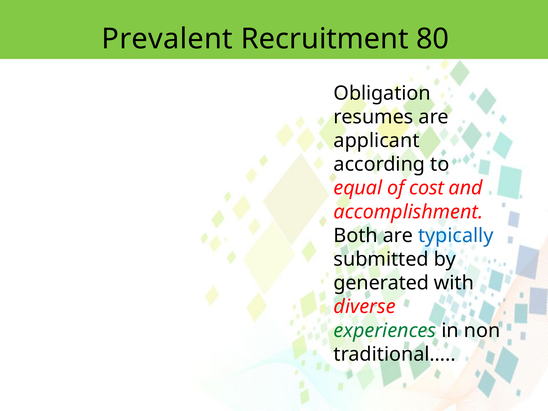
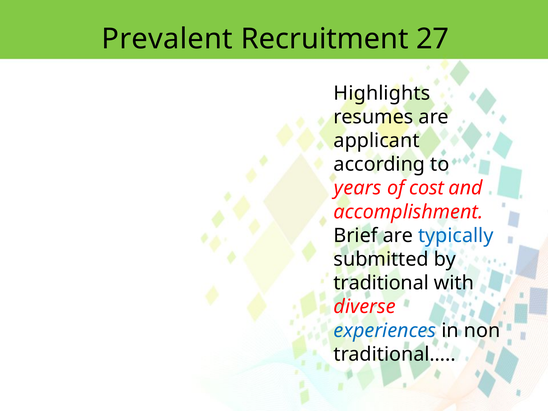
80: 80 -> 27 (433, 39)
Obligation: Obligation -> Highlights (382, 93)
equal: equal -> years (358, 188)
Both: Both -> Brief (356, 236)
generated: generated -> traditional (381, 283)
experiences colour: green -> blue (385, 331)
